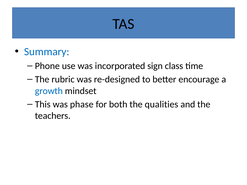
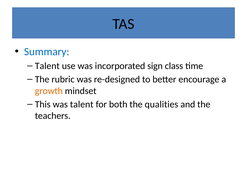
Phone: Phone -> Talent (47, 66)
growth colour: blue -> orange (49, 91)
was phase: phase -> talent (82, 104)
